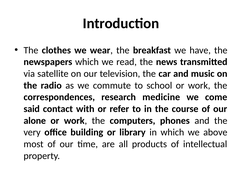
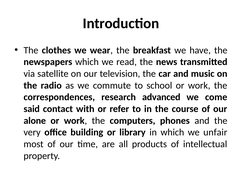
medicine: medicine -> advanced (161, 97)
above: above -> unfair (215, 132)
